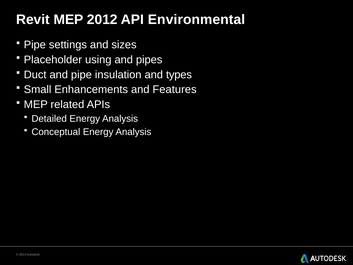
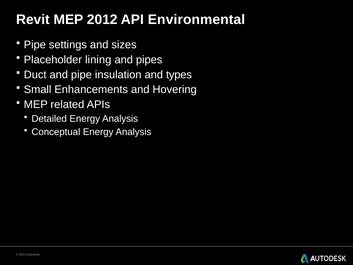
using: using -> lining (98, 60)
Features: Features -> Hovering (175, 89)
